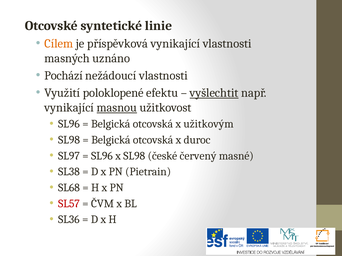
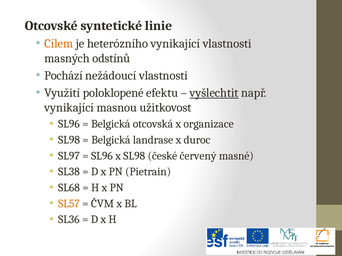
příspěvková: příspěvková -> heterózního (118, 44)
uznáno: uznáno -> odstínů (111, 58)
masnou underline: present -> none (117, 108)
užitkovým: užitkovým -> organizace (209, 124)
otcovská: otcovská -> landrase (153, 140)
SL57 colour: red -> orange (69, 204)
